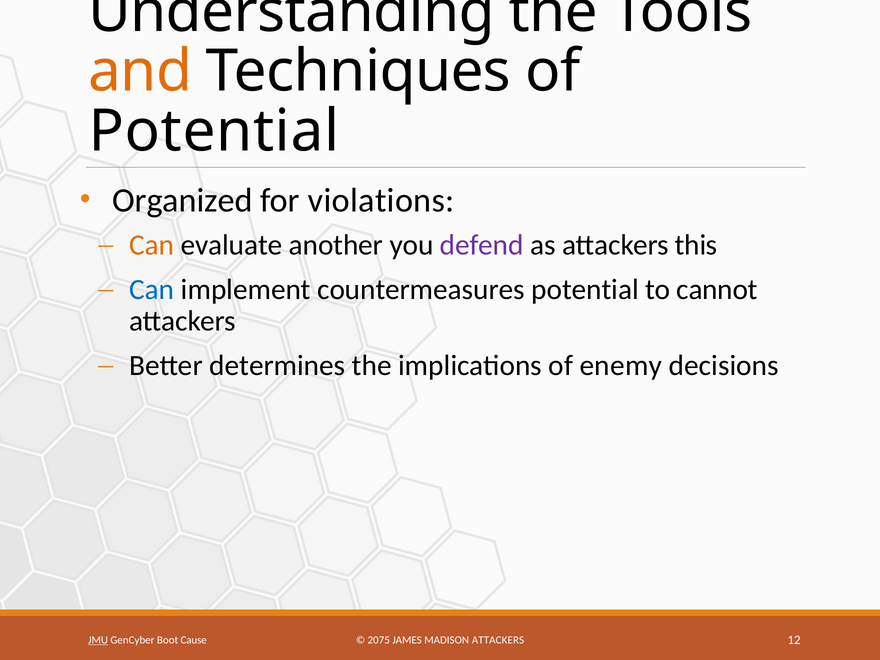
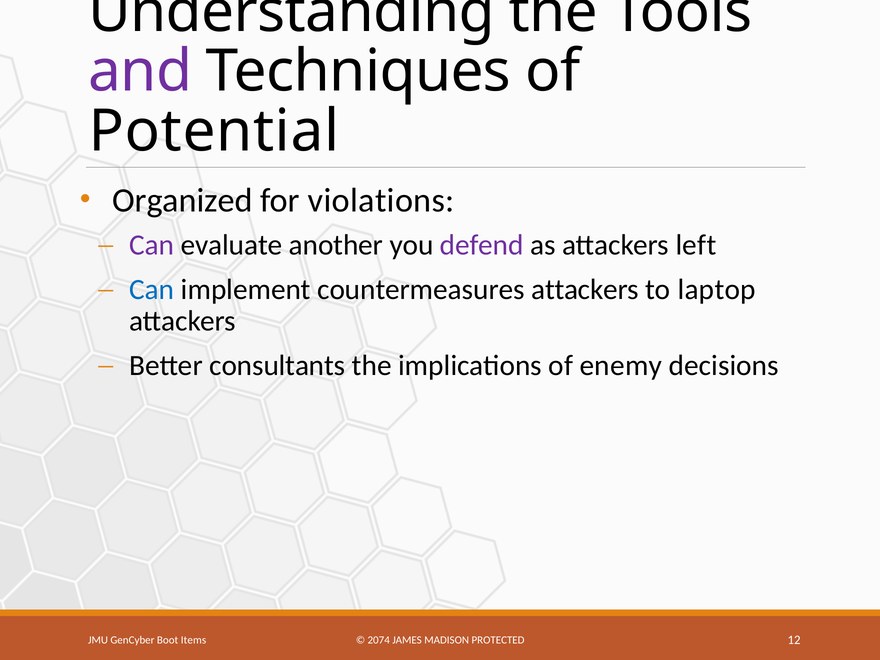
and colour: orange -> purple (140, 72)
Can colour: orange -> purple (152, 245)
this: this -> left (696, 245)
countermeasures potential: potential -> attackers (585, 289)
cannot: cannot -> laptop (717, 289)
determines: determines -> consultants (277, 366)
JMU underline: present -> none (98, 640)
Cause: Cause -> Items (194, 640)
2075: 2075 -> 2074 (379, 640)
MADISON ATTACKERS: ATTACKERS -> PROTECTED (498, 640)
